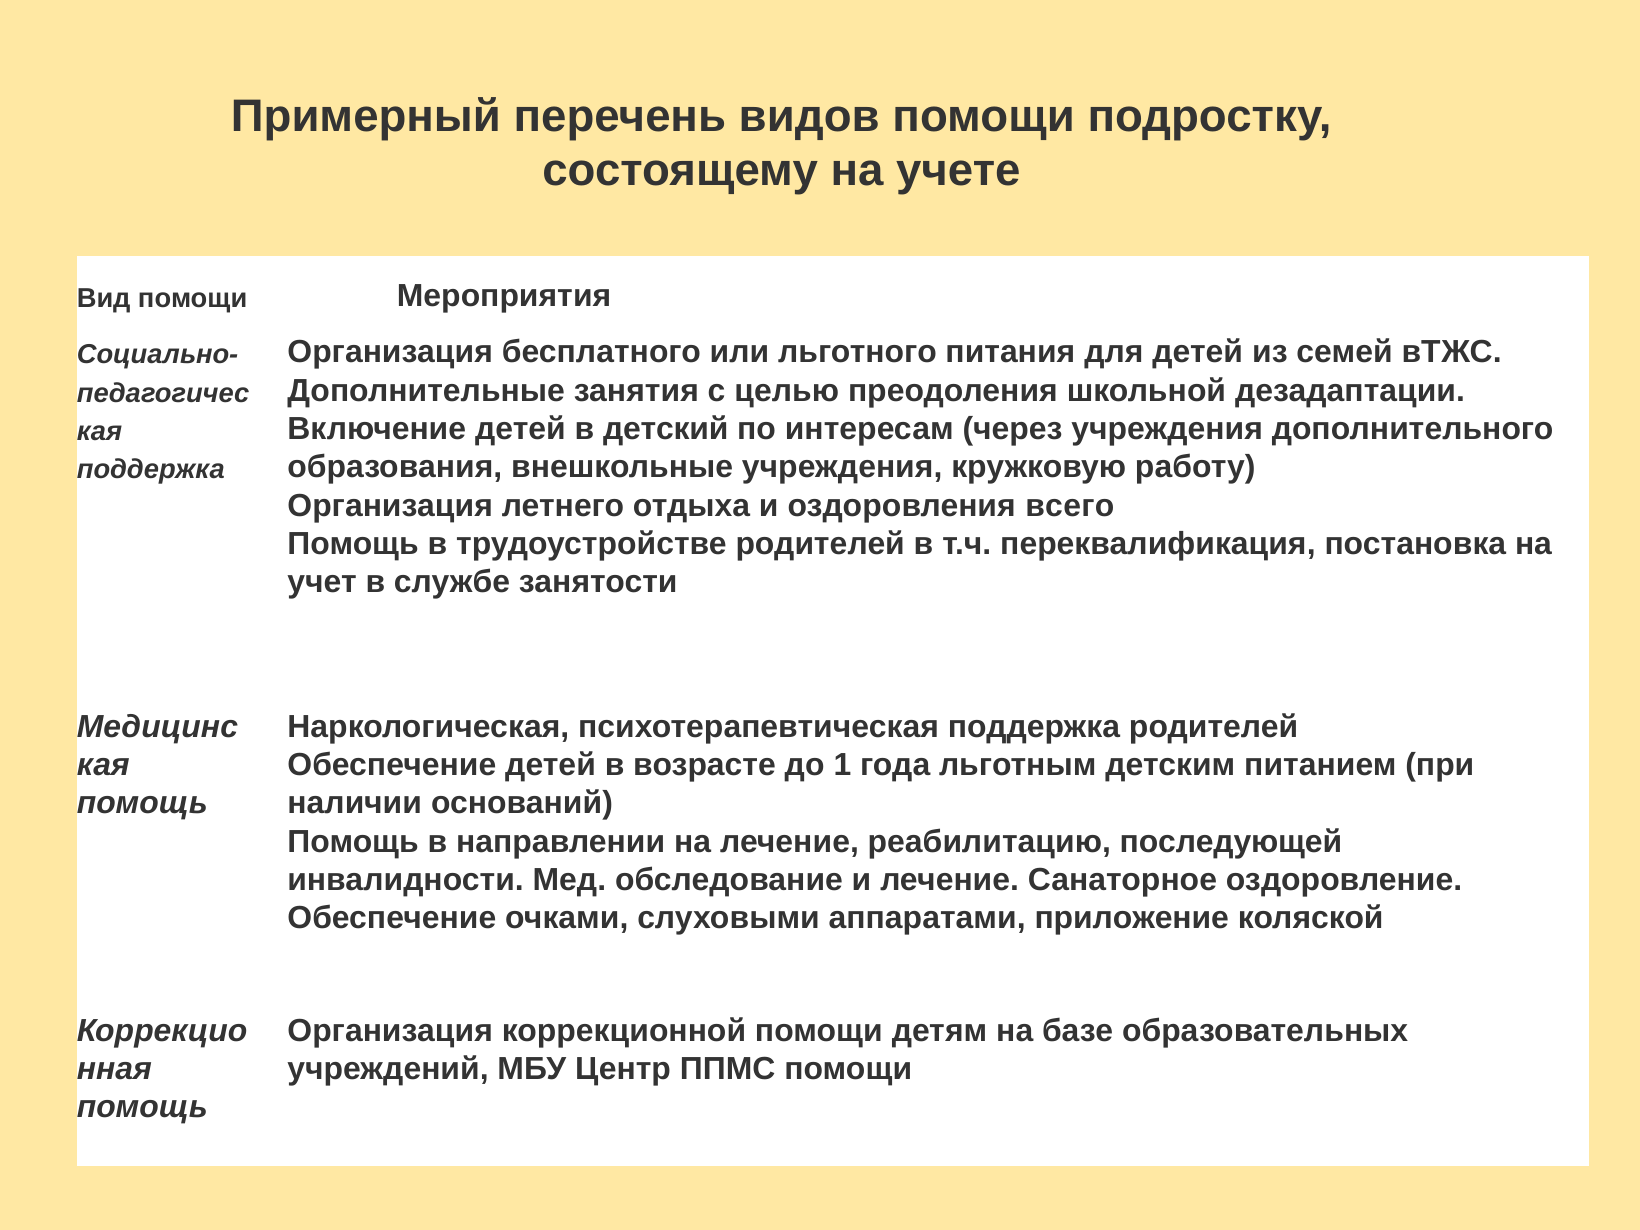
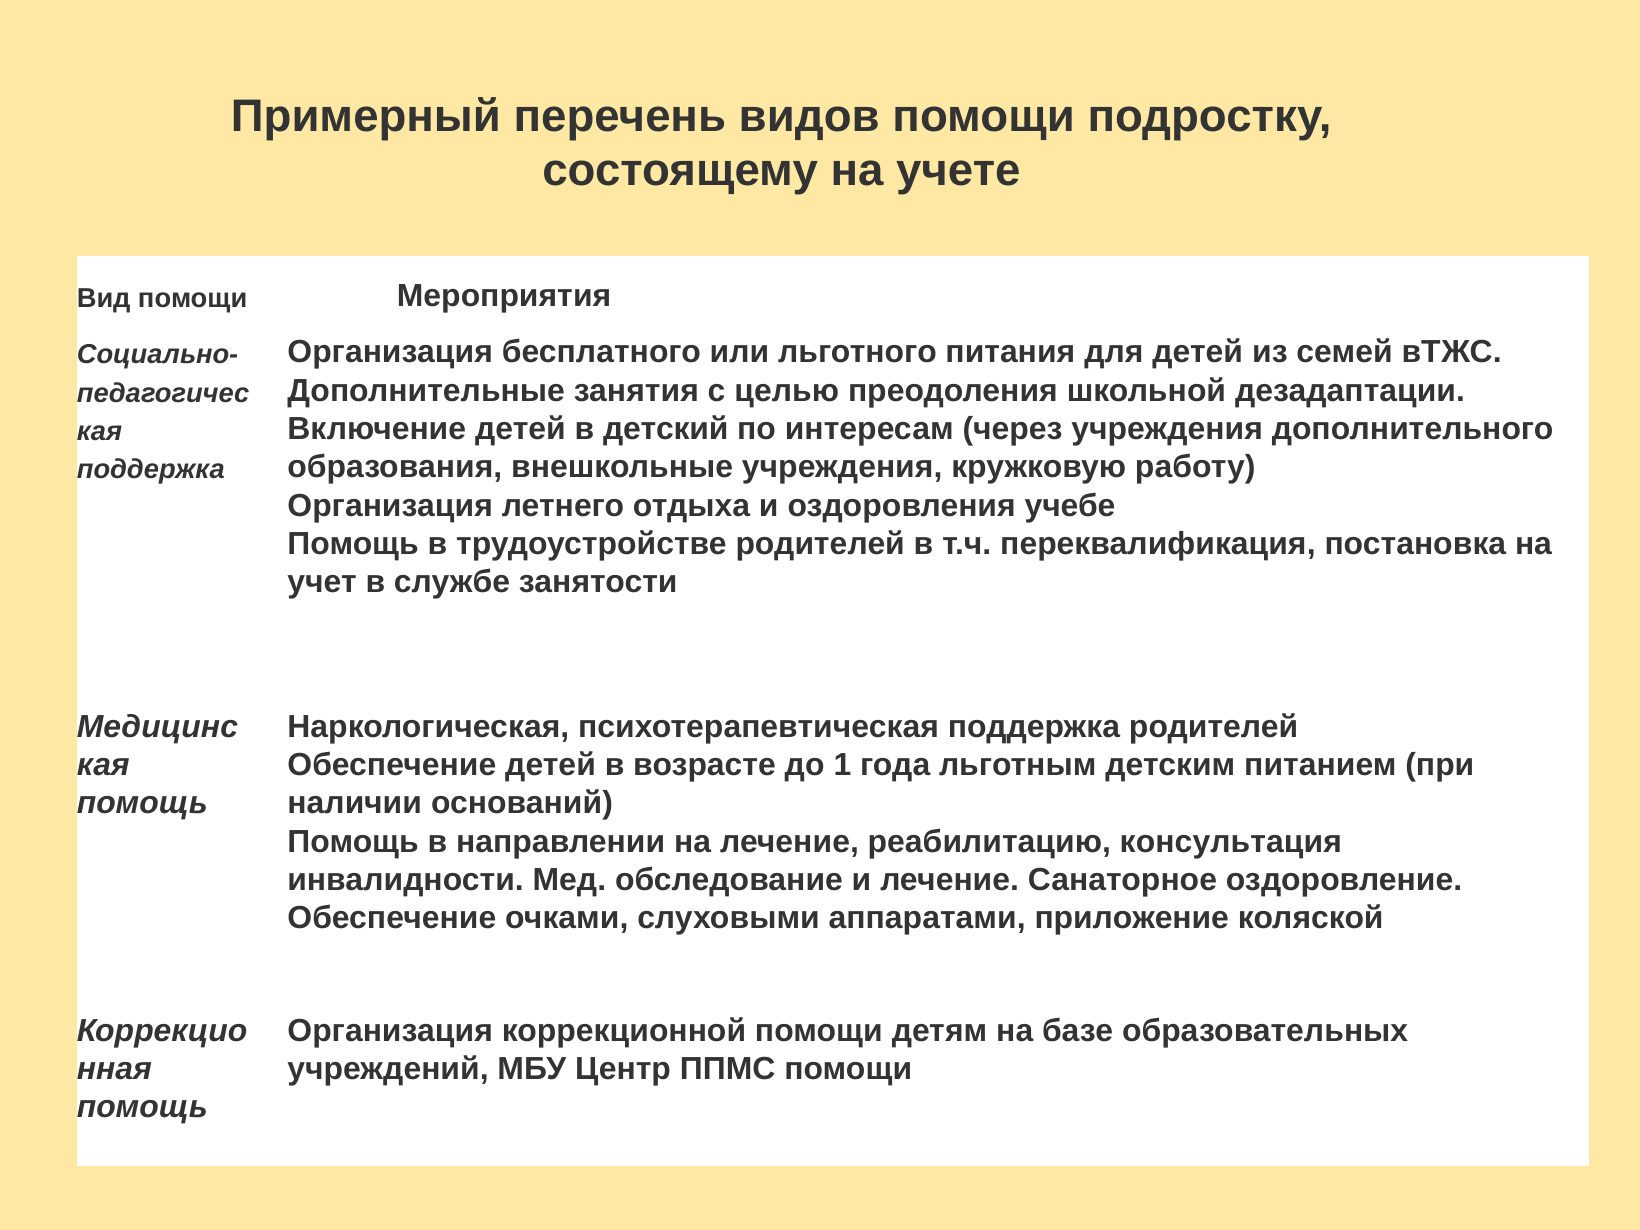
всего: всего -> учебе (1070, 506)
последующей: последующей -> консультация (1231, 842)
